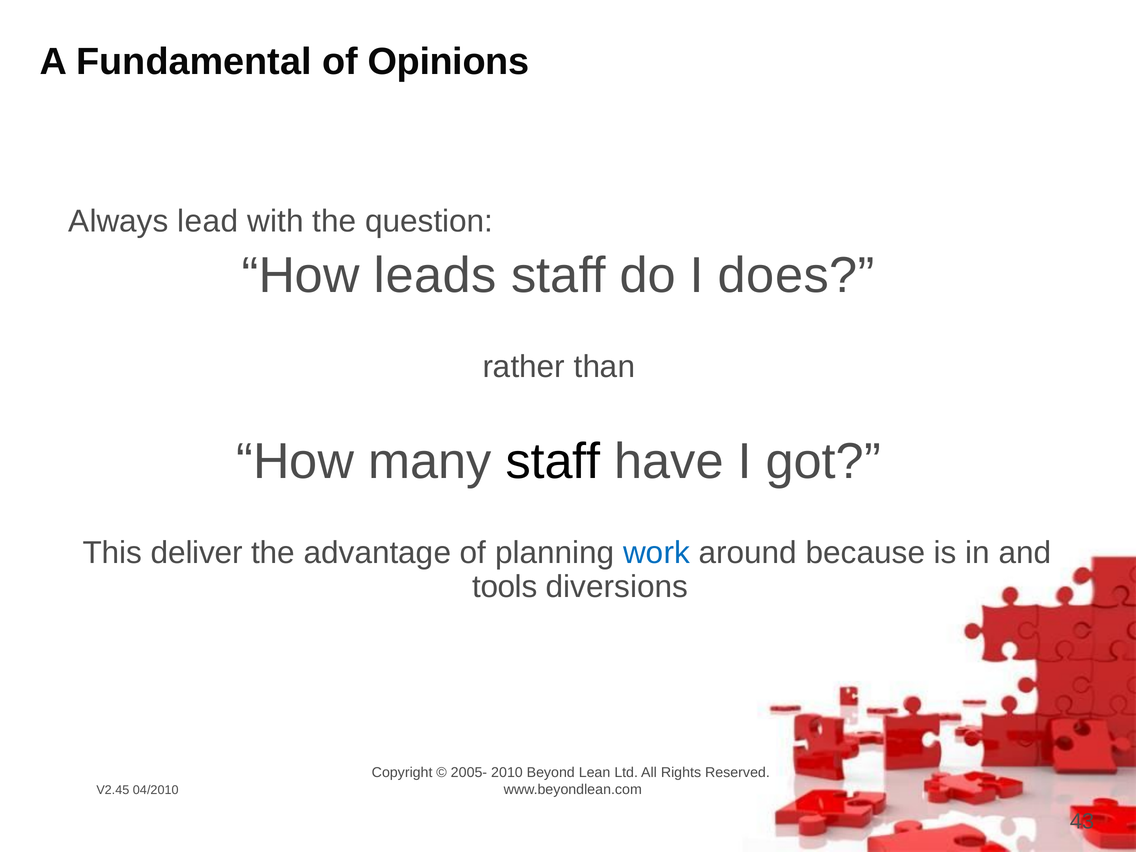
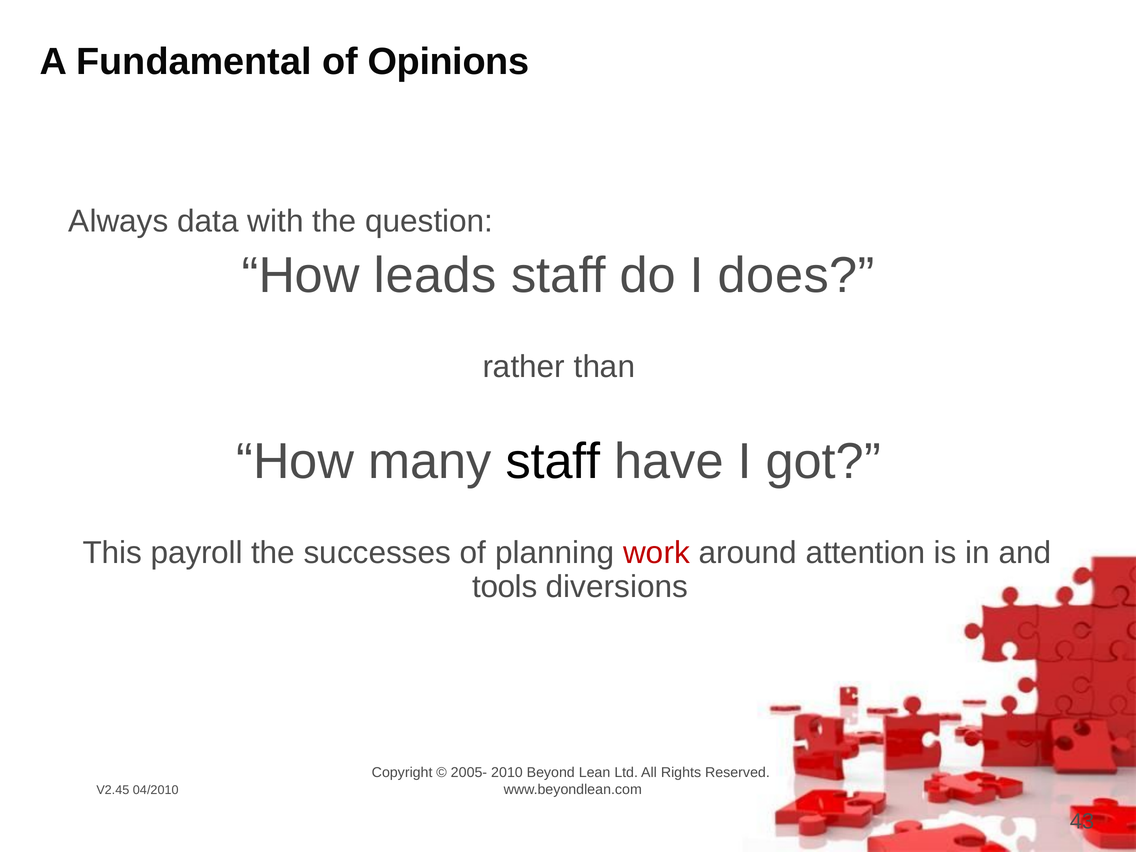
lead: lead -> data (208, 221)
deliver: deliver -> payroll (197, 553)
advantage: advantage -> successes (377, 553)
work colour: blue -> red (657, 553)
because: because -> attention (865, 553)
